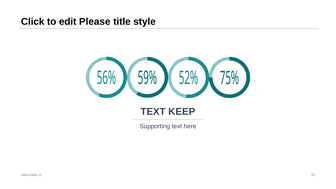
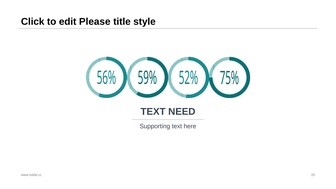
KEEP: KEEP -> NEED (182, 112)
